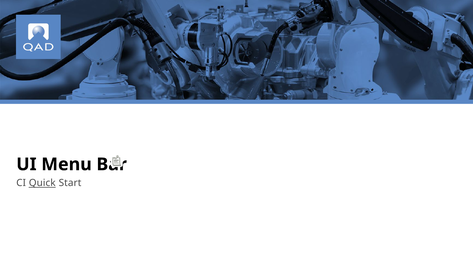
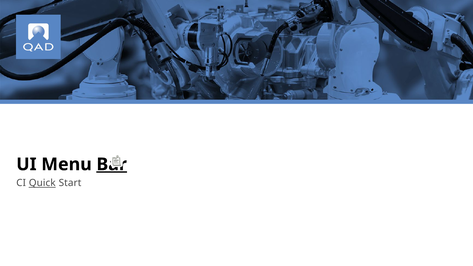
Bar underline: none -> present (112, 164)
